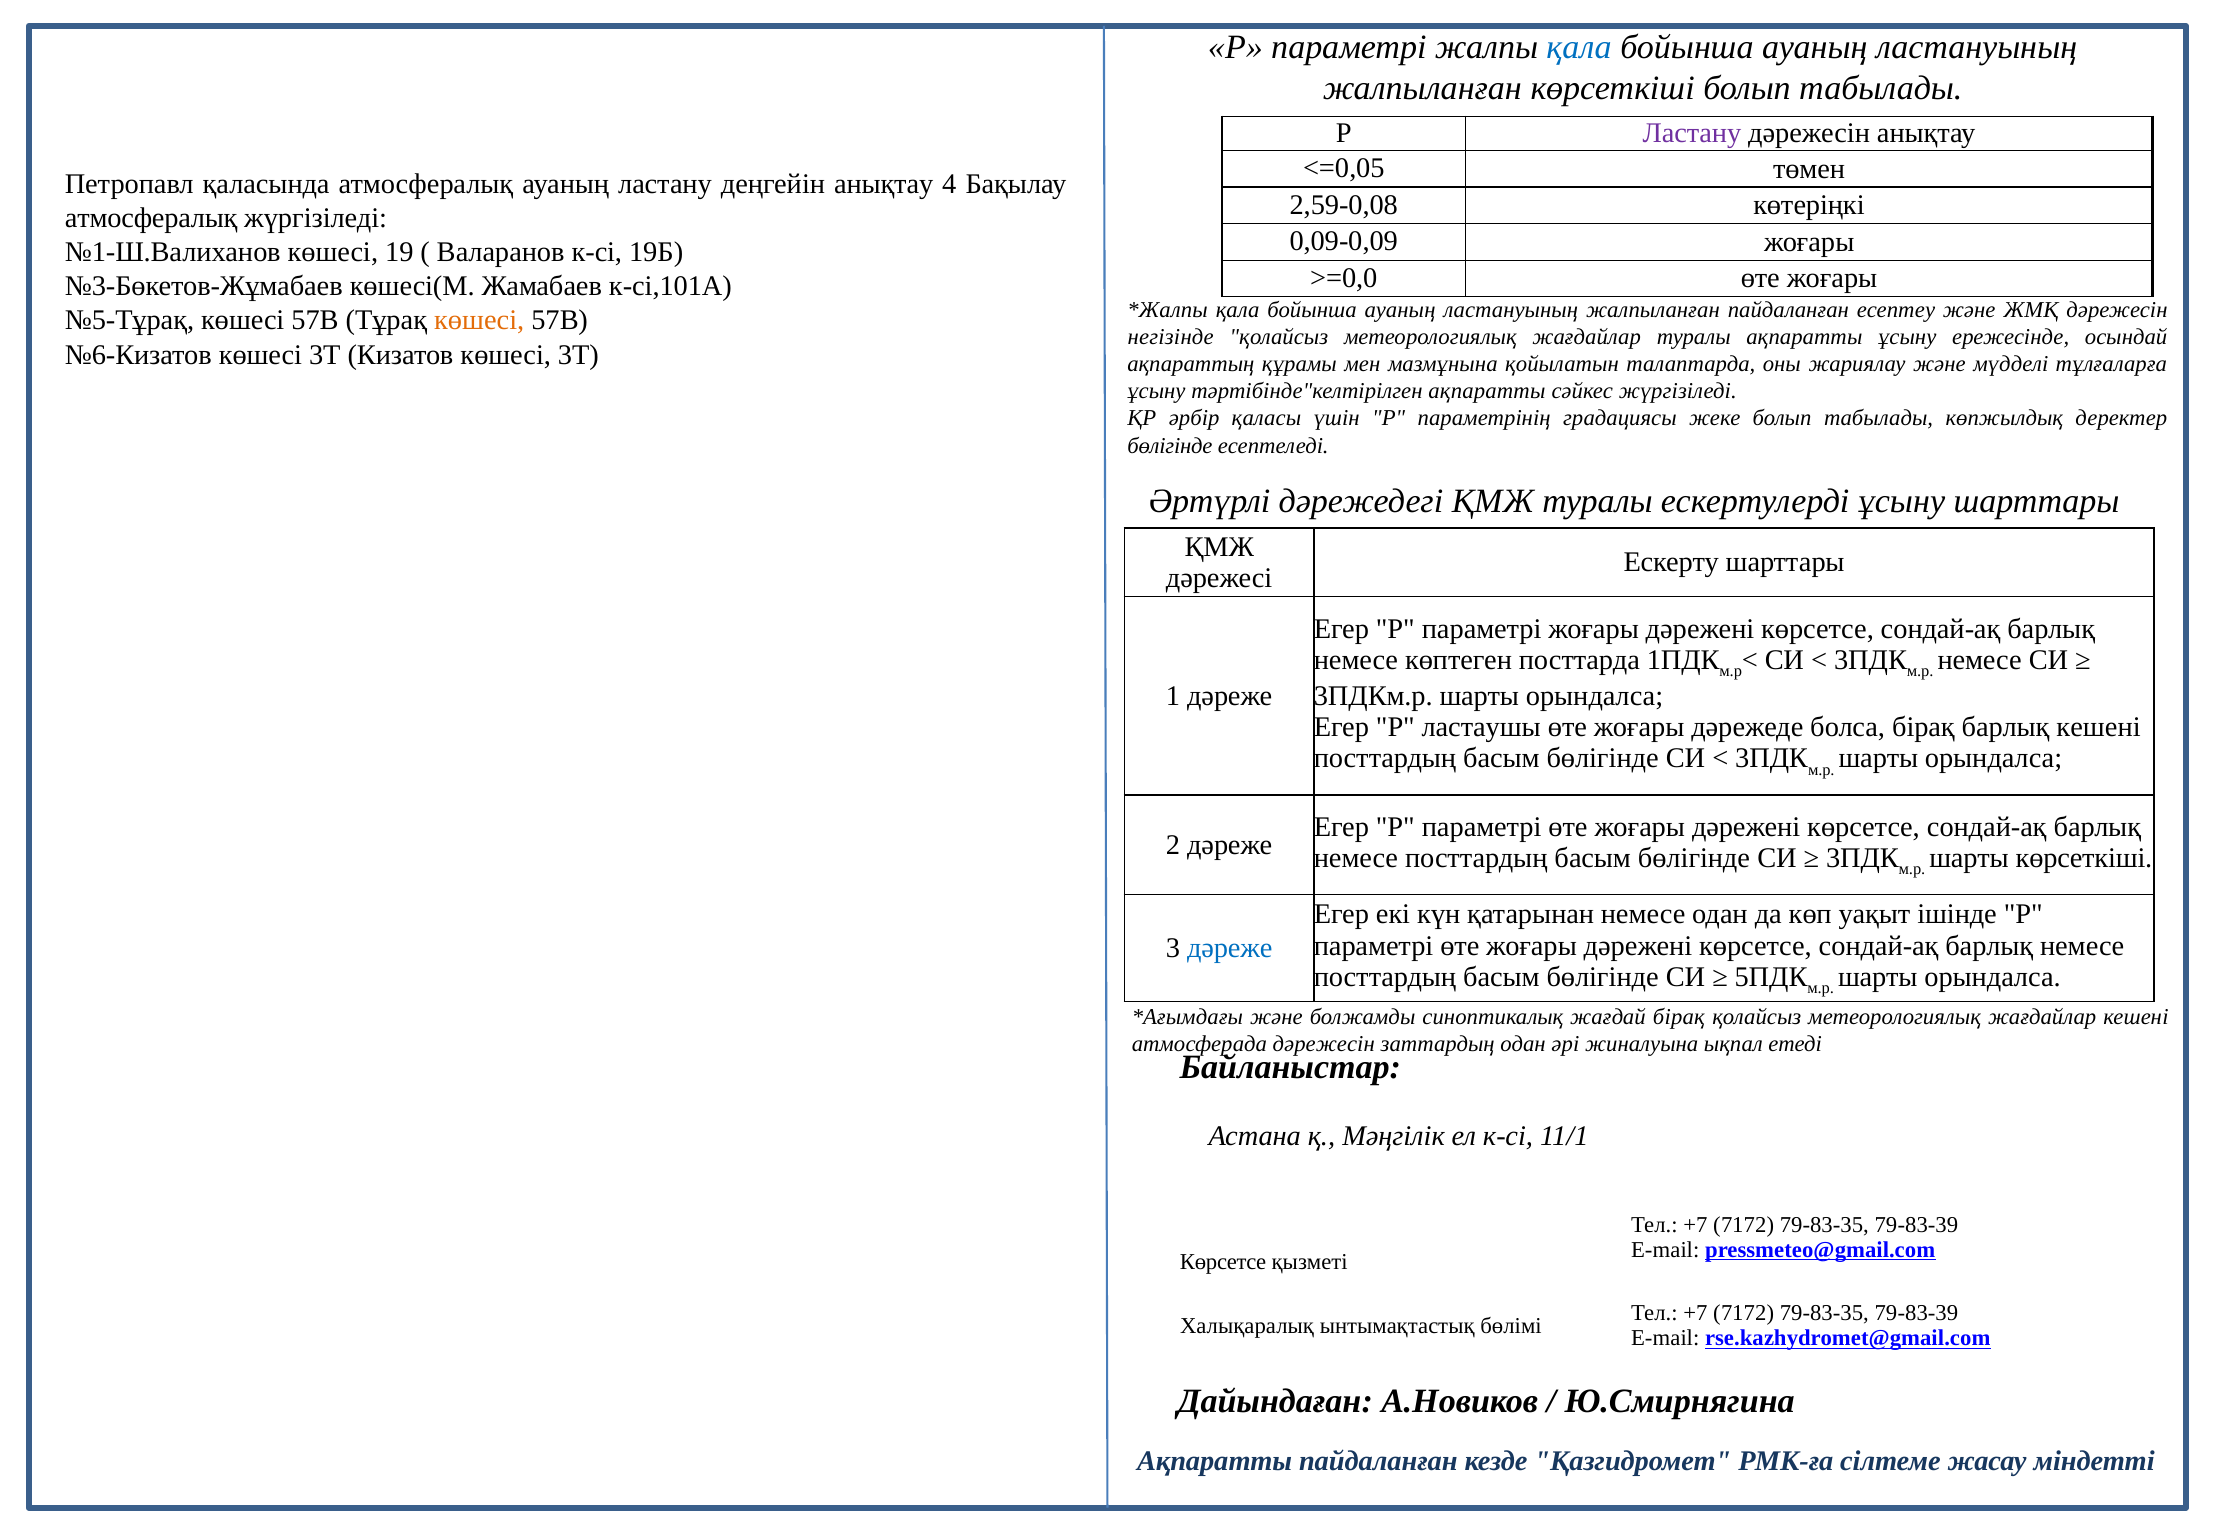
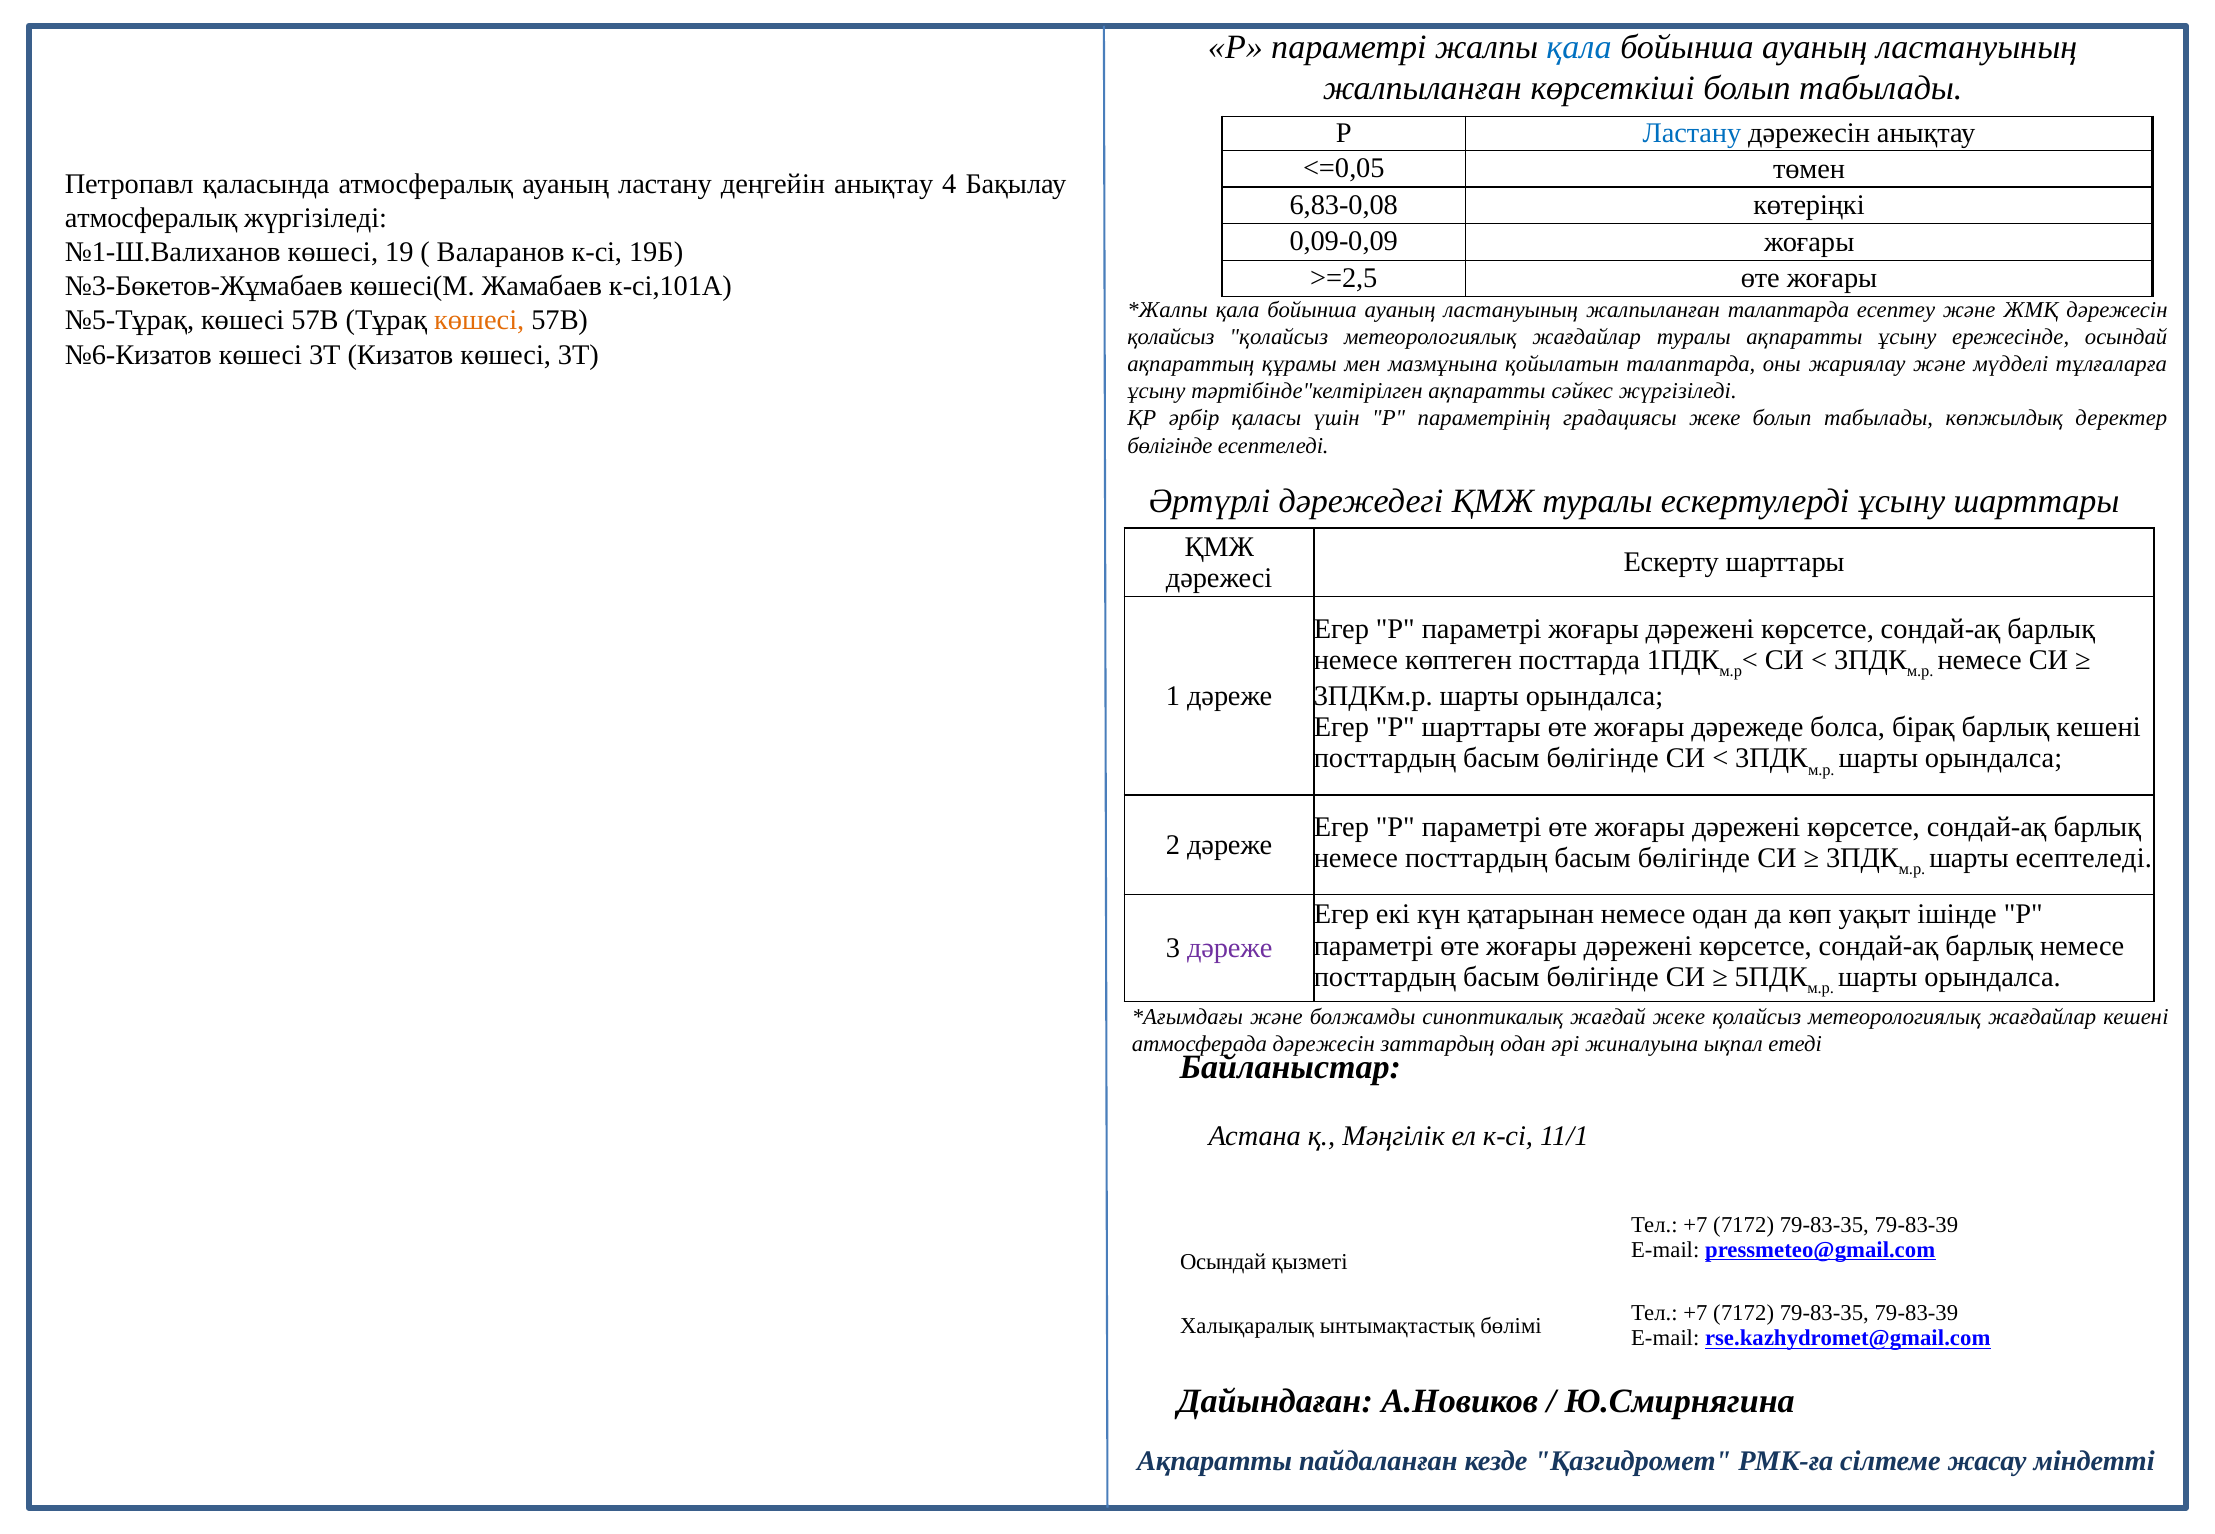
Ластану colour: purple -> blue (1692, 134)
2,59-0,08: 2,59-0,08 -> 6,83-0,08 (1344, 205)
>=0,0: >=0,0 -> >=2,5 (1344, 278)
жалпыланған пайдаланған: пайдаланған -> талаптарда (1788, 309)
негізінде: негізінде -> қолайсыз (1171, 337)
P ластаушы: ластаушы -> шарттары (1481, 727)
шарты көрсеткіші: көрсеткіші -> есептеледі (2084, 858)
дәреже colour: blue -> purple (1230, 948)
жағдай бірақ: бірақ -> жеке (1679, 1017)
Көрсетсе: Көрсетсе -> Осындай (1223, 1262)
